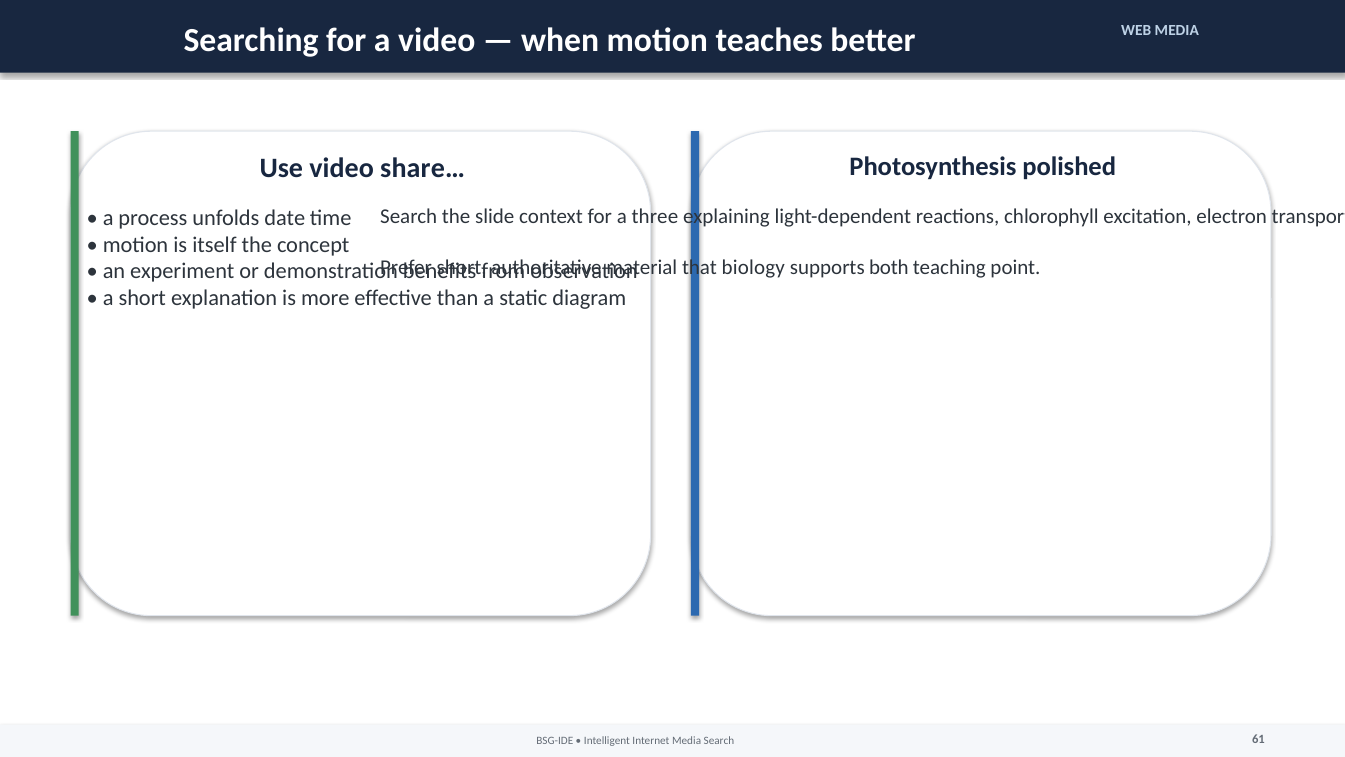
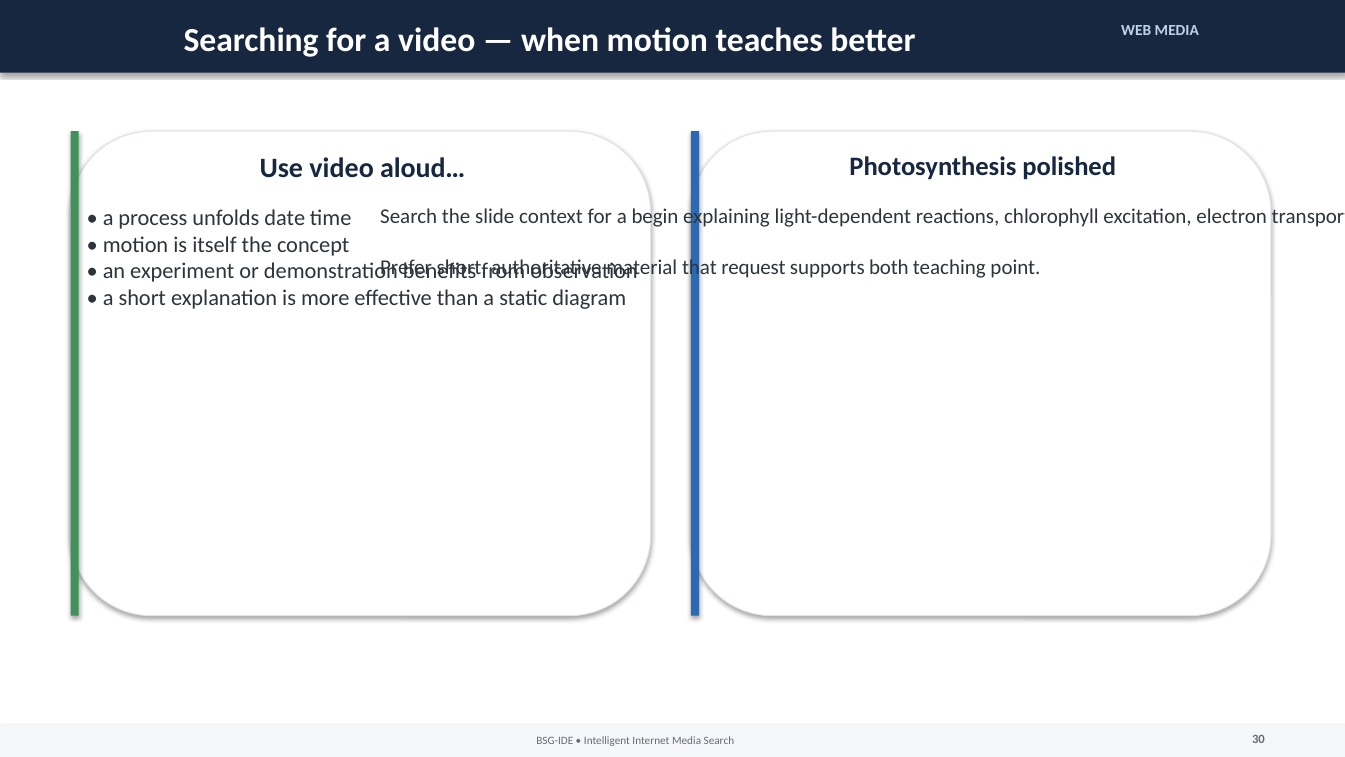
share…: share… -> aloud… (423, 168)
three: three -> begin (655, 217)
biology: biology -> request (754, 267)
61: 61 -> 30 (1258, 739)
